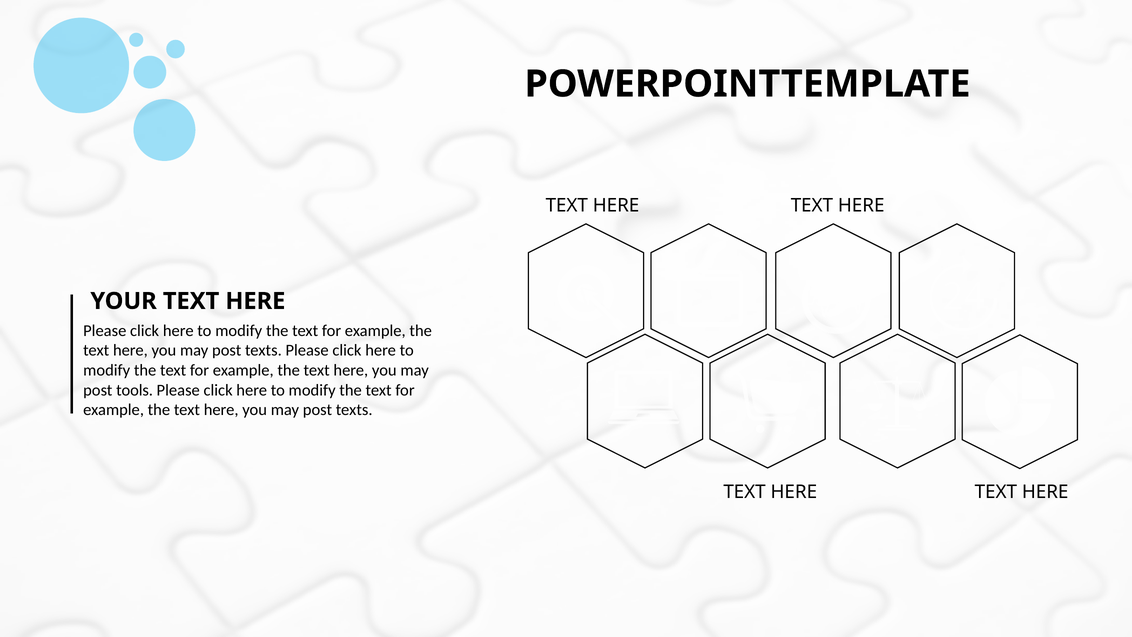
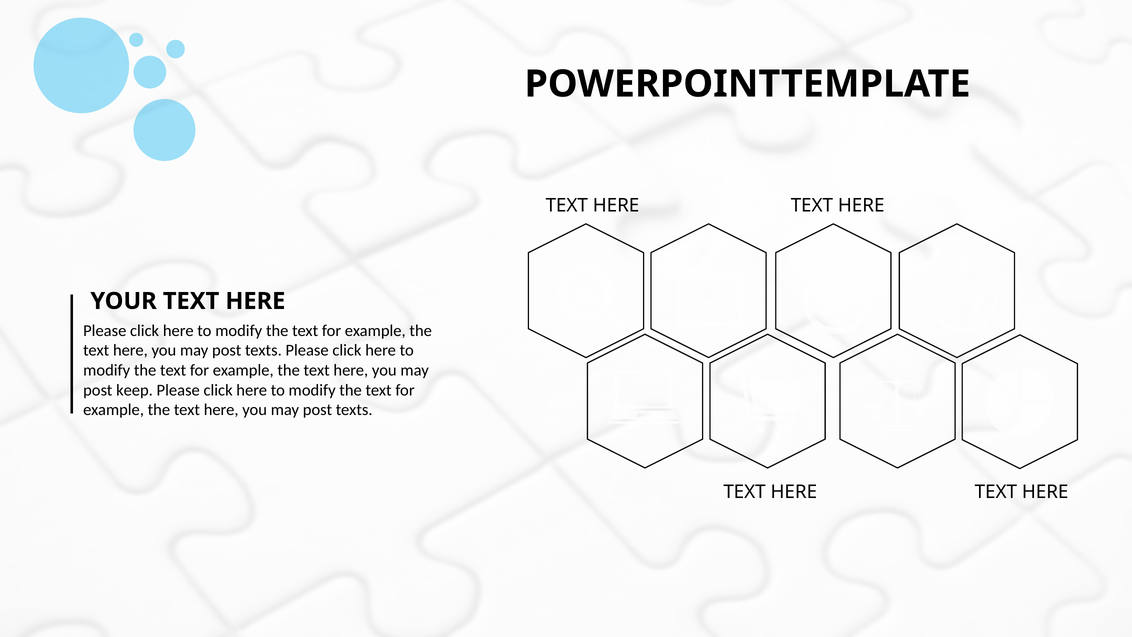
tools: tools -> keep (135, 390)
